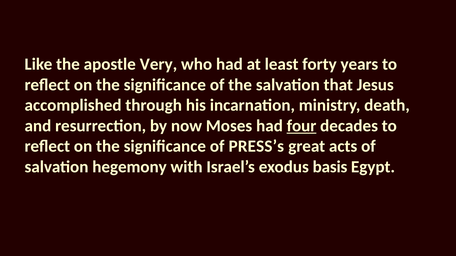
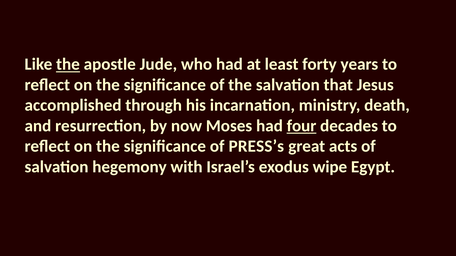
the underline: none -> present (68, 64)
Very: Very -> Jude (158, 64)
basis: basis -> wipe (330, 167)
